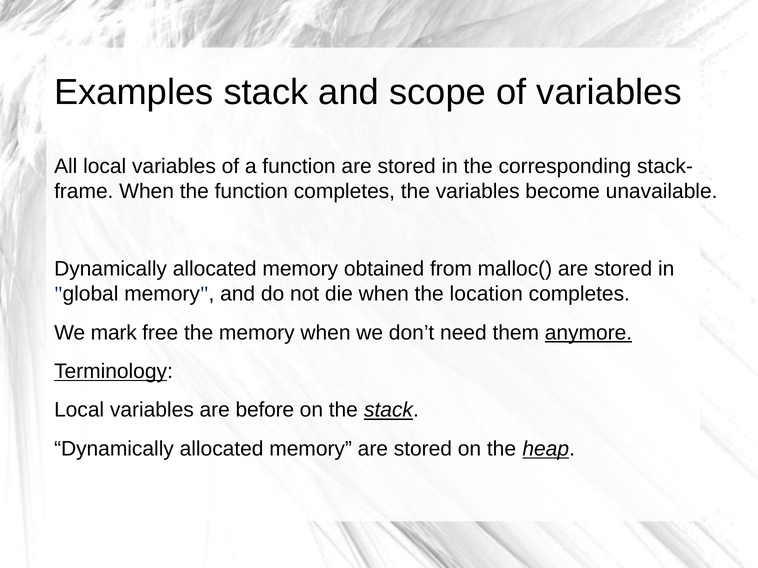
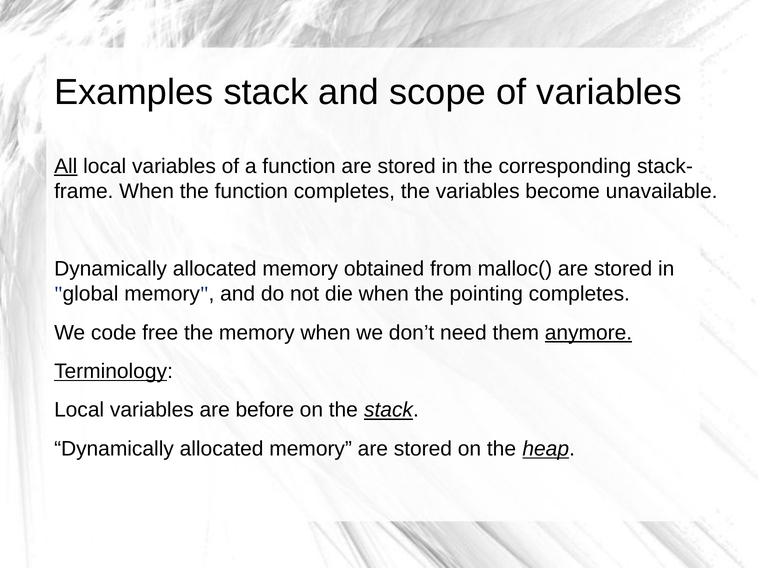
All underline: none -> present (66, 166)
location: location -> pointing (486, 294)
mark: mark -> code (114, 333)
